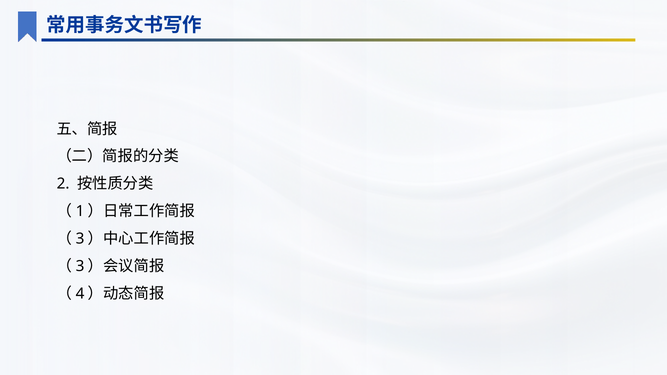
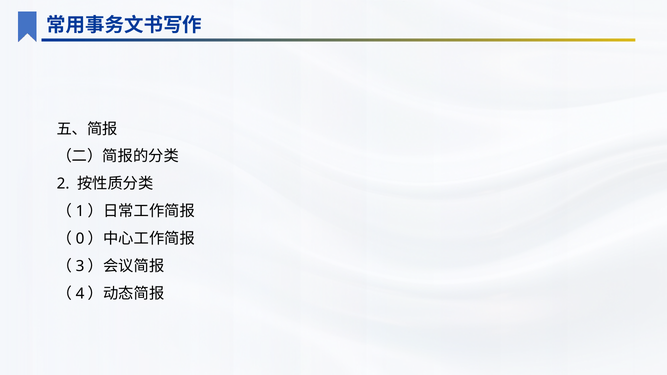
3: 3 -> 0 (80, 239)
